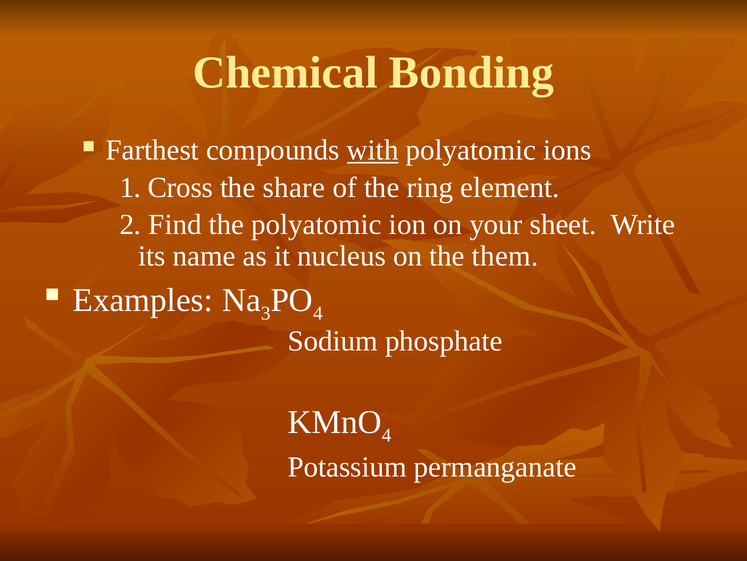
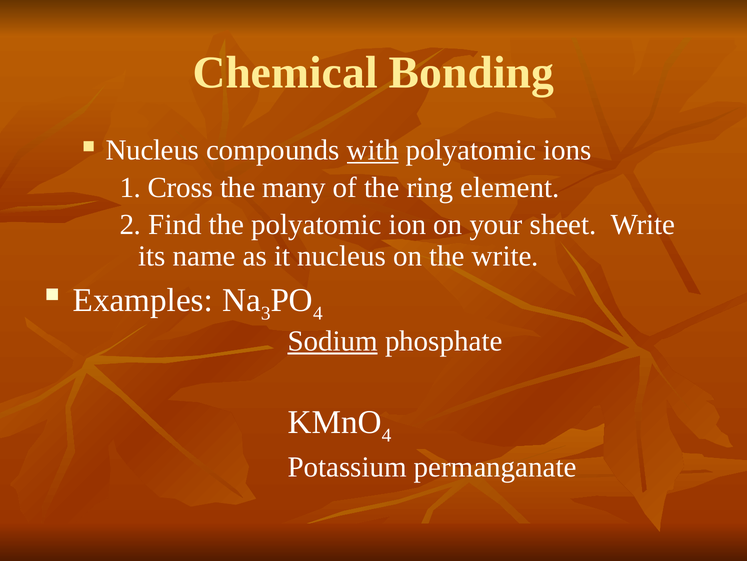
Farthest: Farthest -> Nucleus (152, 150)
share: share -> many (294, 187)
the them: them -> write (505, 256)
Sodium underline: none -> present (333, 340)
